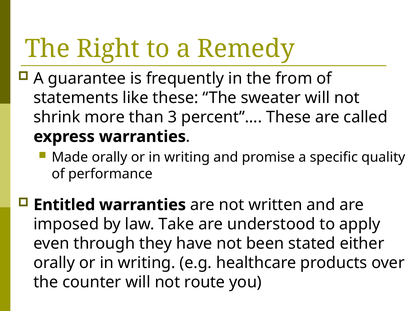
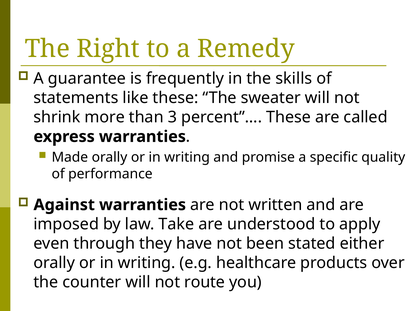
from: from -> skills (294, 78)
Entitled: Entitled -> Against (64, 205)
